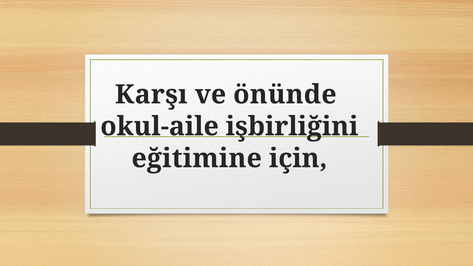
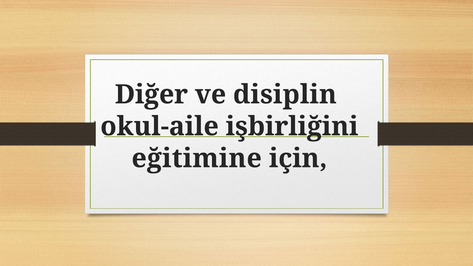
Karşı: Karşı -> Diğer (151, 95)
önünde: önünde -> disiplin (285, 95)
